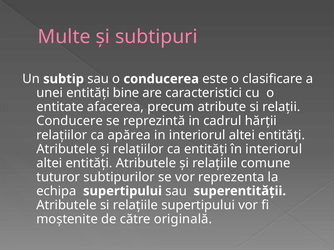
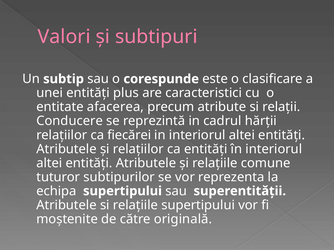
Multe: Multe -> Valori (64, 37)
conducerea: conducerea -> corespunde (161, 79)
bine: bine -> plus (126, 93)
apărea: apărea -> fiecărei (129, 135)
